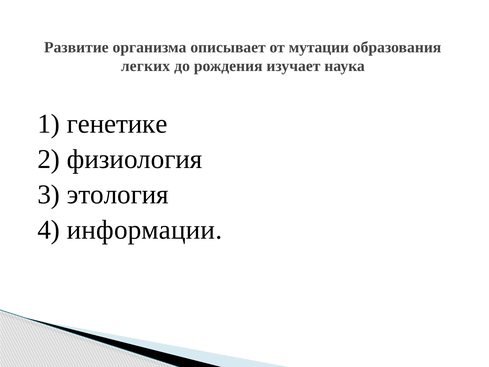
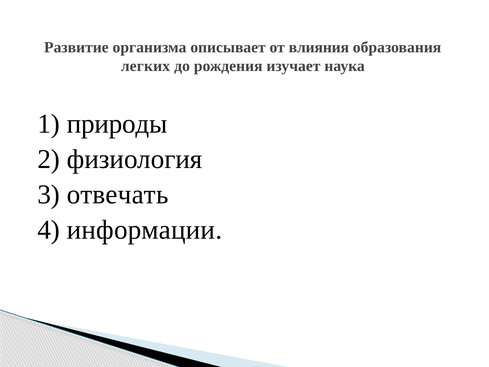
мутации: мутации -> влияния (319, 47)
генетике: генетике -> природы (117, 124)
этология: этология -> отвечать (118, 194)
